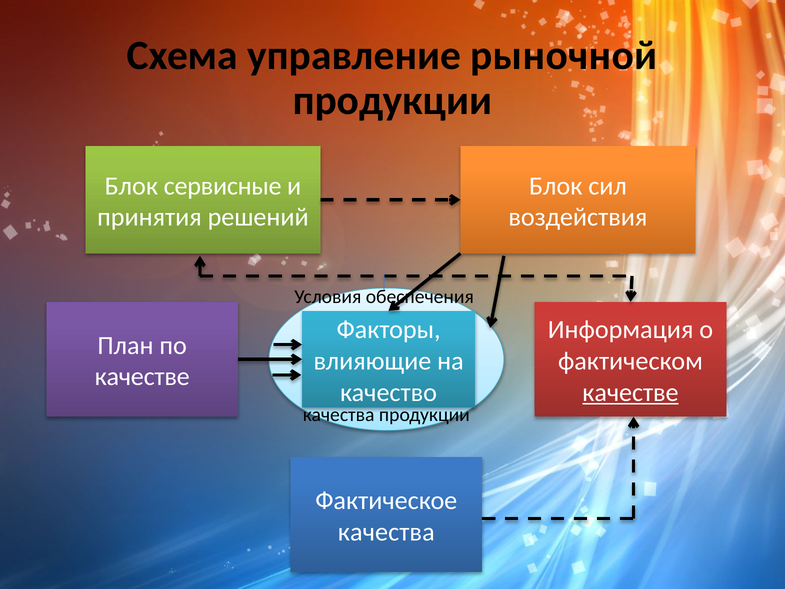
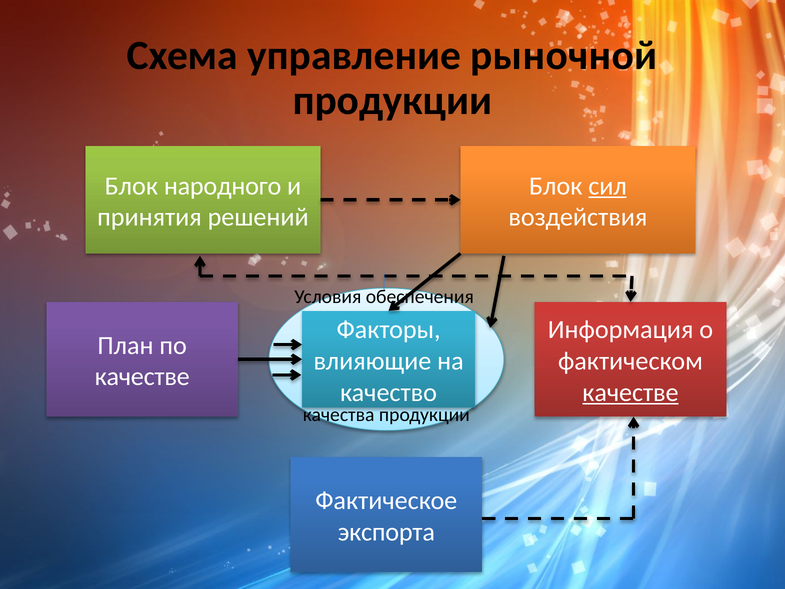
сервисные: сервисные -> народного (223, 186)
сил underline: none -> present (608, 186)
качества: качества -> экспорта (386, 532)
